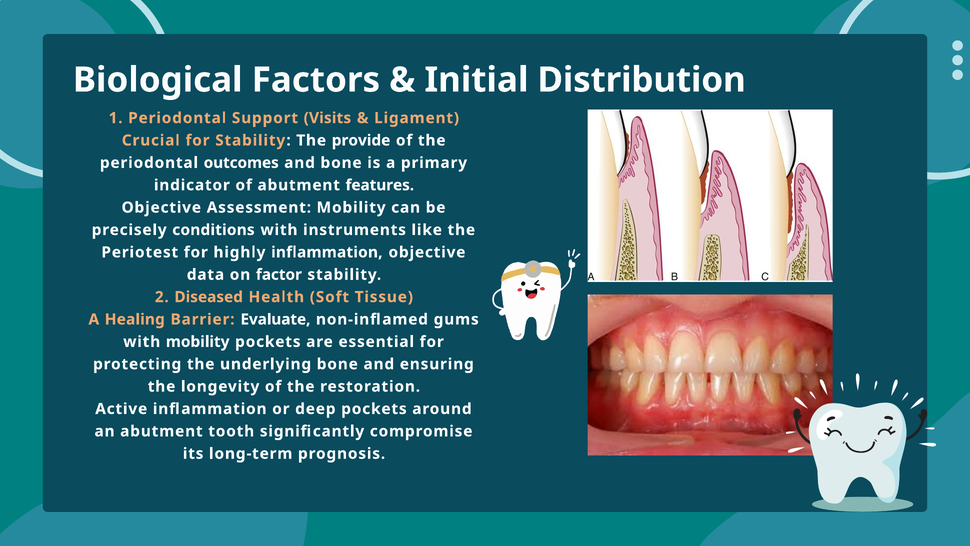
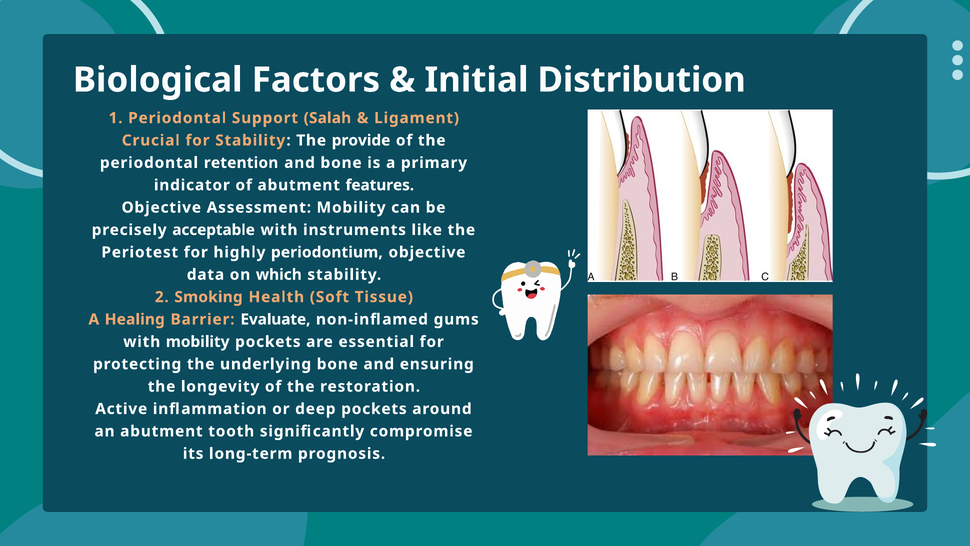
Visits: Visits -> Salah (327, 118)
outcomes: outcomes -> retention (241, 163)
conditions: conditions -> acceptable (214, 230)
highly inflammation: inflammation -> periodontium (327, 252)
factor: factor -> which (279, 274)
Diseased: Diseased -> Smoking (209, 297)
